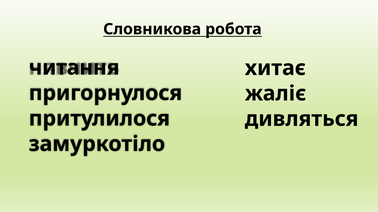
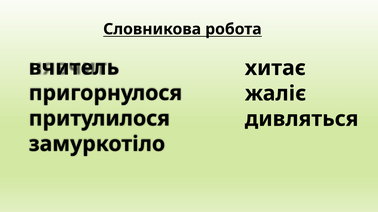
читання: читання -> вчитель (74, 68)
